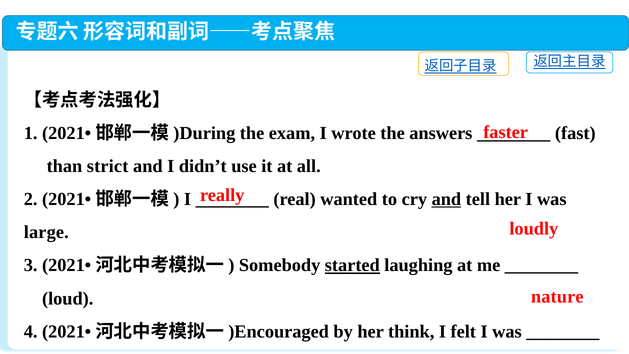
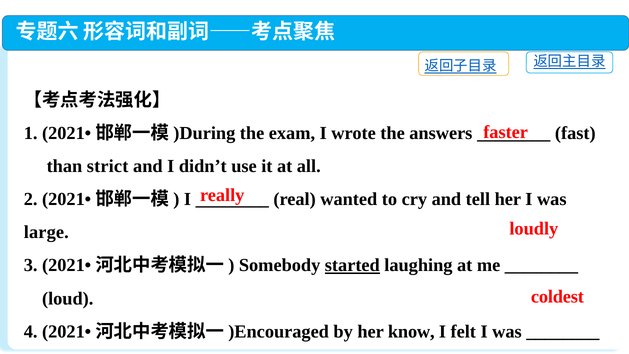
and underline: present -> none (446, 199)
nature: nature -> coldest (557, 297)
think: think -> know (411, 331)
